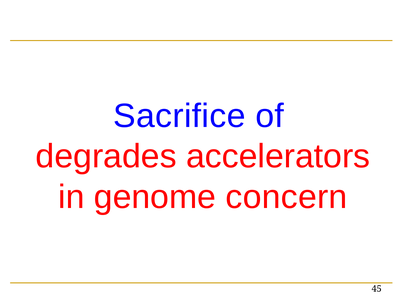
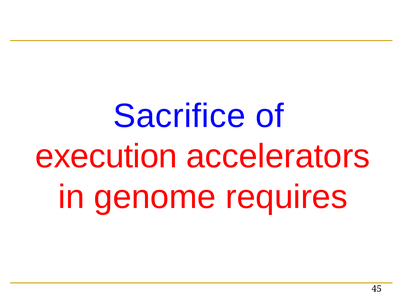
degrades: degrades -> execution (106, 157)
concern: concern -> requires (287, 197)
